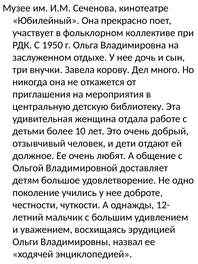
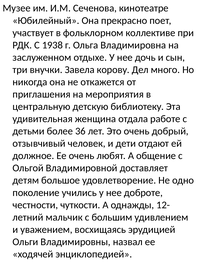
1950: 1950 -> 1938 (52, 45)
10: 10 -> 36 (80, 131)
